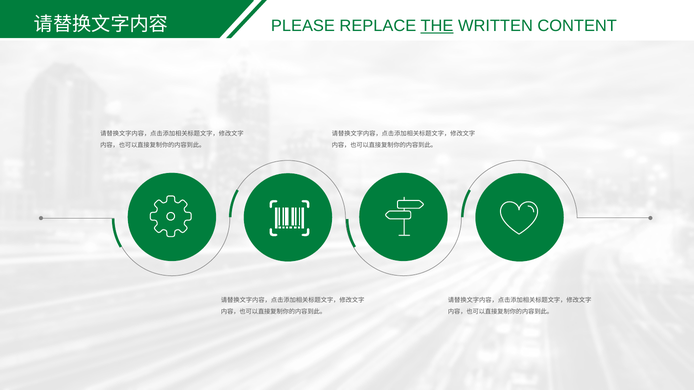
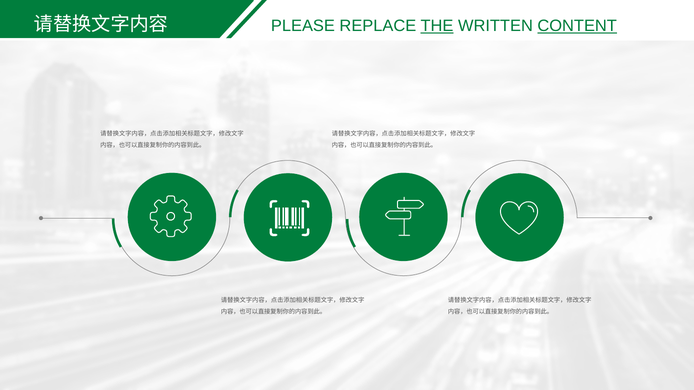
CONTENT underline: none -> present (577, 26)
